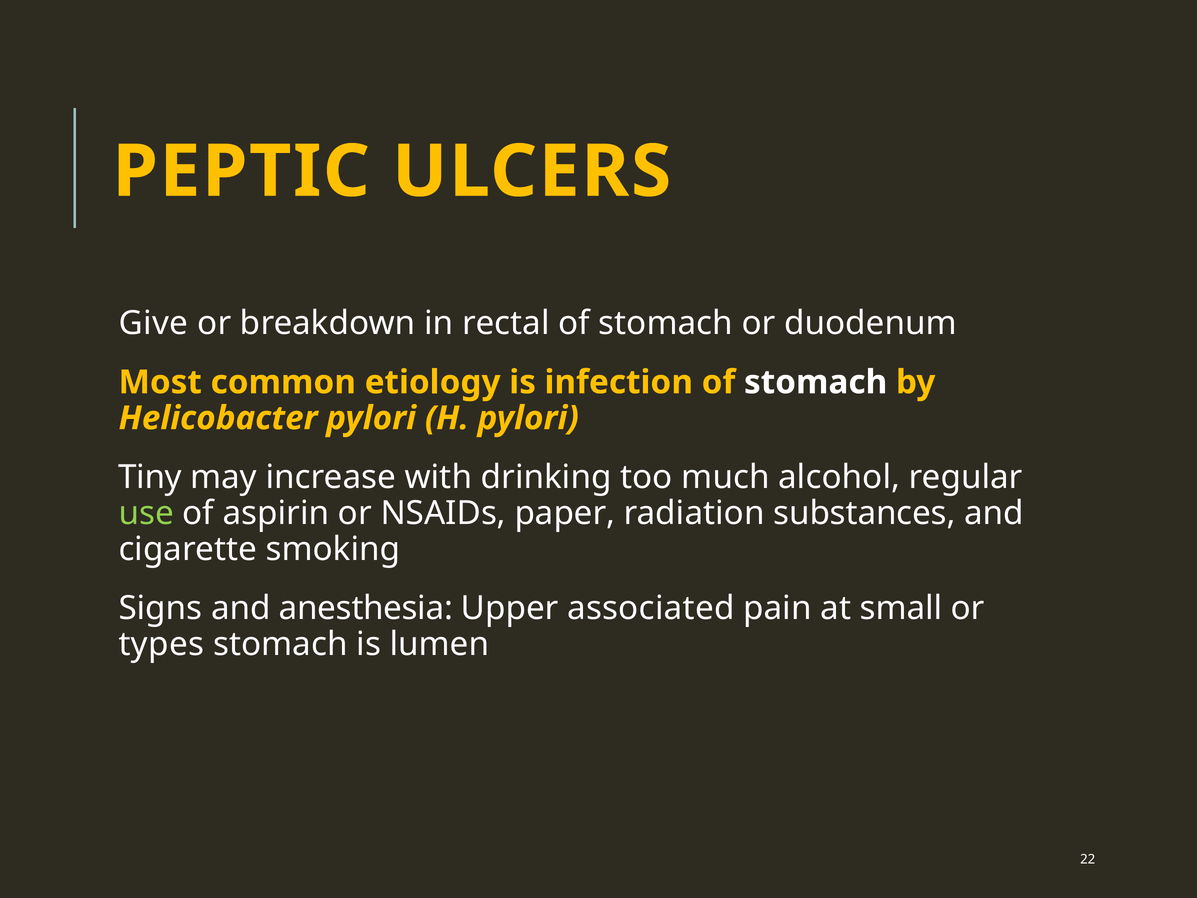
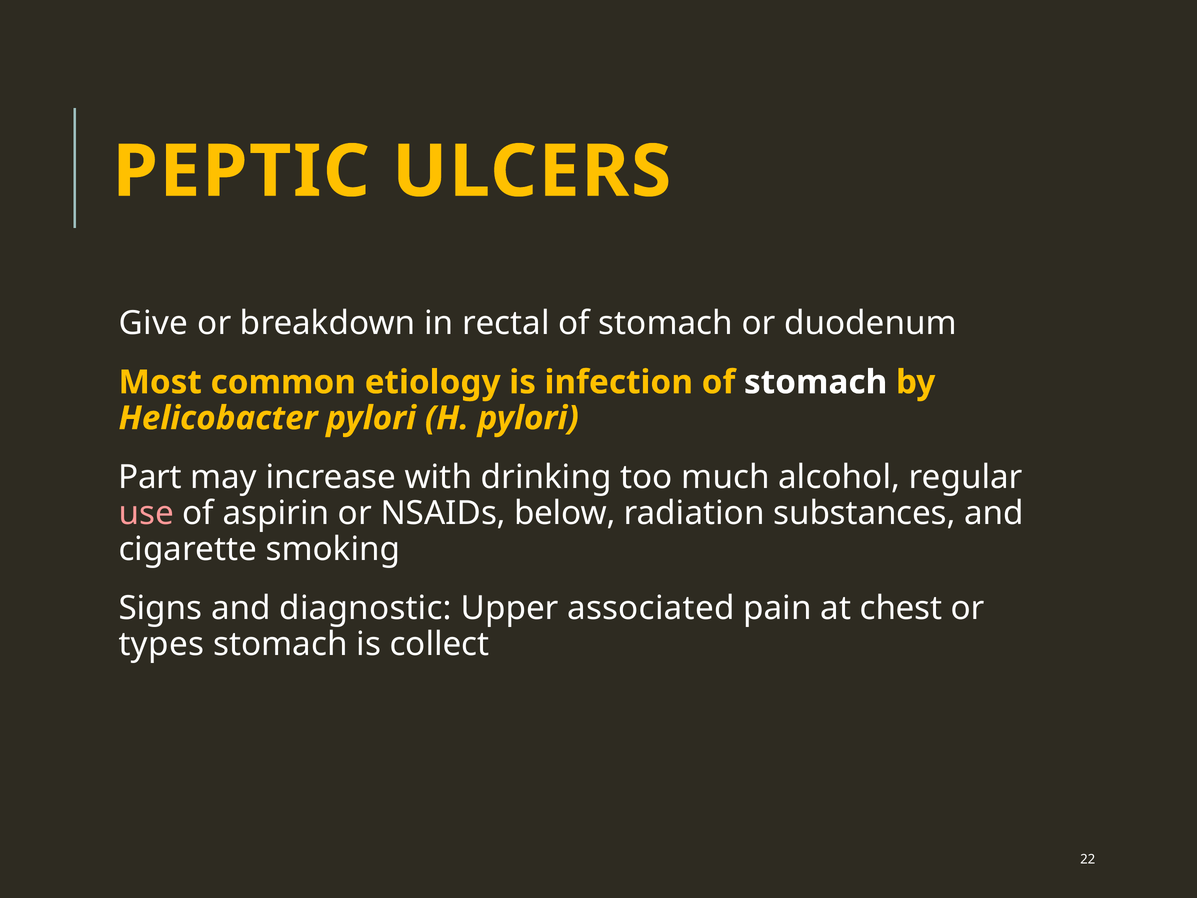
Tiny: Tiny -> Part (150, 477)
use colour: light green -> pink (146, 513)
paper: paper -> below (565, 513)
anesthesia: anesthesia -> diagnostic (366, 608)
small: small -> chest (901, 608)
lumen: lumen -> collect (439, 644)
